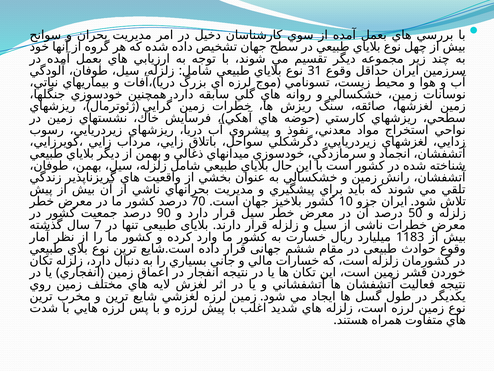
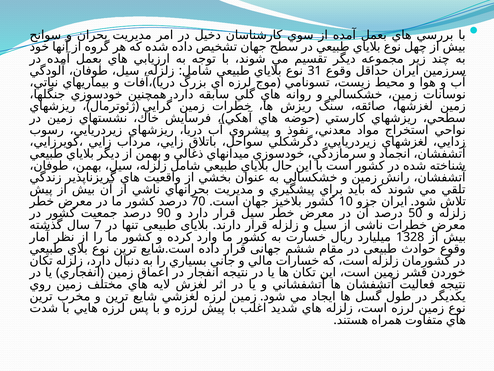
1183: 1183 -> 1328 (410, 237)
